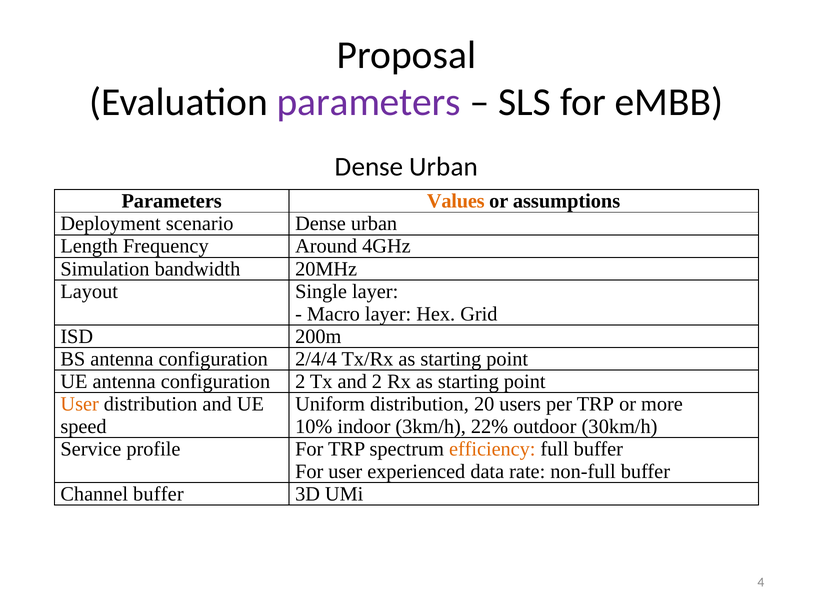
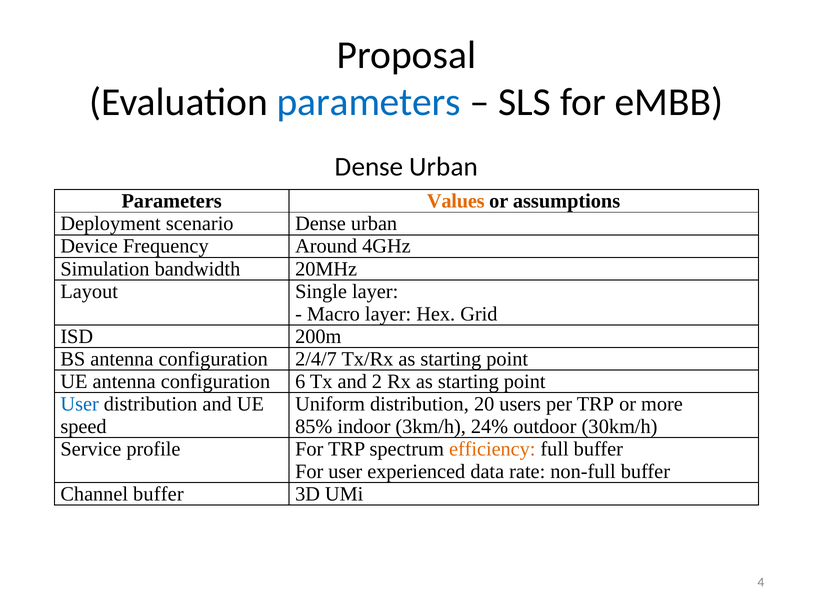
parameters colour: purple -> blue (369, 102)
Length: Length -> Device (89, 246)
2/4/4: 2/4/4 -> 2/4/7 (316, 359)
configuration 2: 2 -> 6 (300, 381)
User colour: orange -> blue (80, 404)
10%: 10% -> 85% (314, 426)
22%: 22% -> 24% (490, 426)
